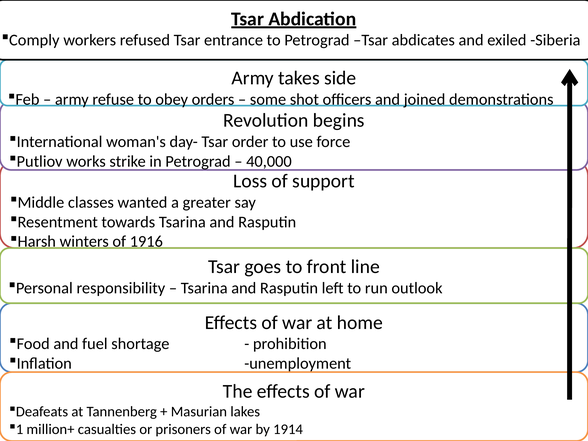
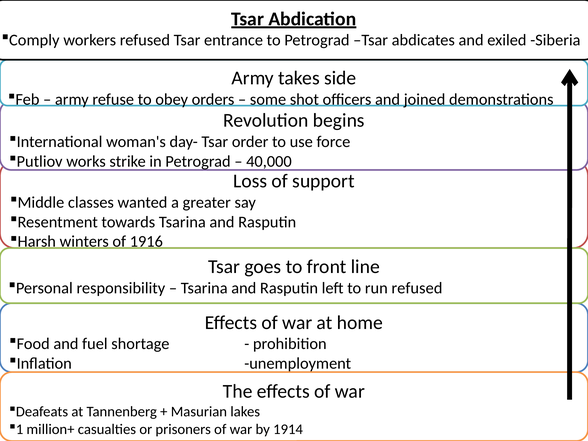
run outlook: outlook -> refused (417, 288)
